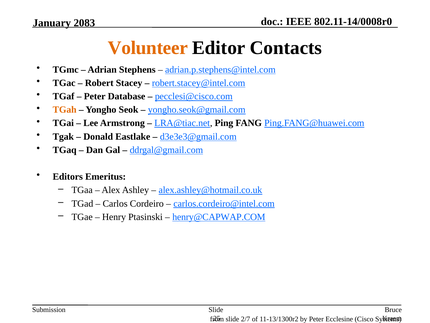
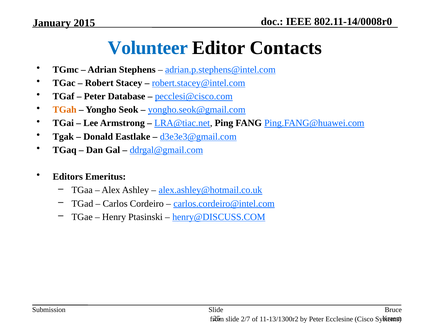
2083: 2083 -> 2015 (84, 23)
Volunteer colour: orange -> blue (148, 48)
henry@CAPWAP.COM: henry@CAPWAP.COM -> henry@DISCUSS.COM (219, 217)
